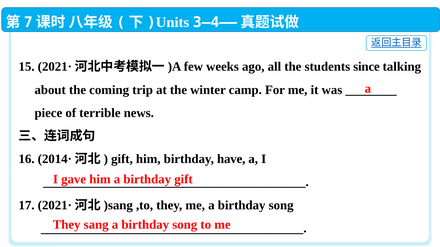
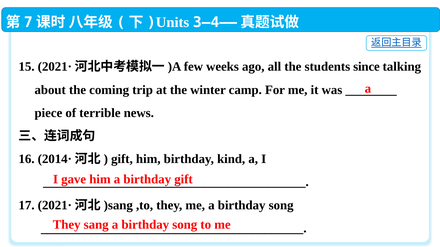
have: have -> kind (231, 159)
